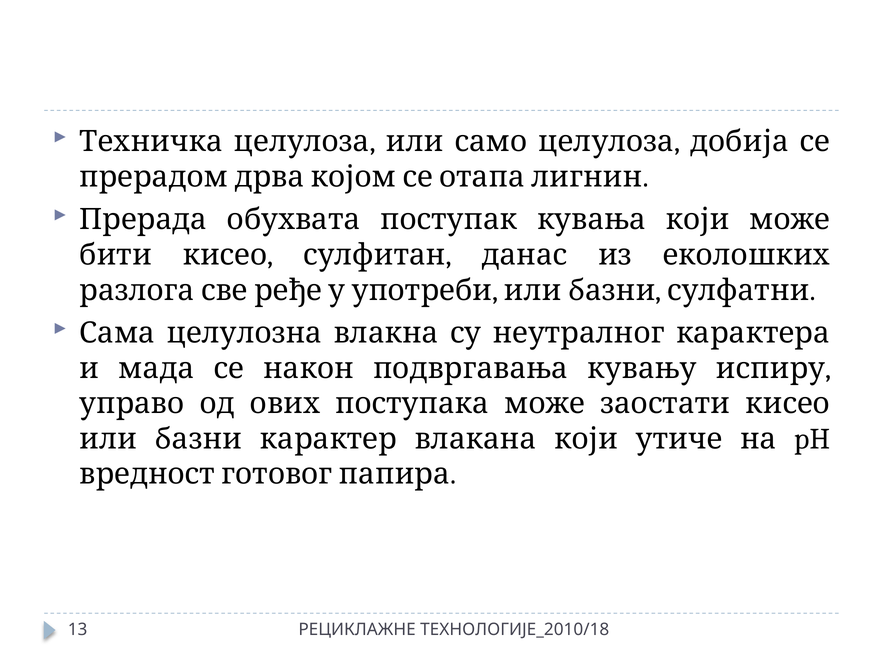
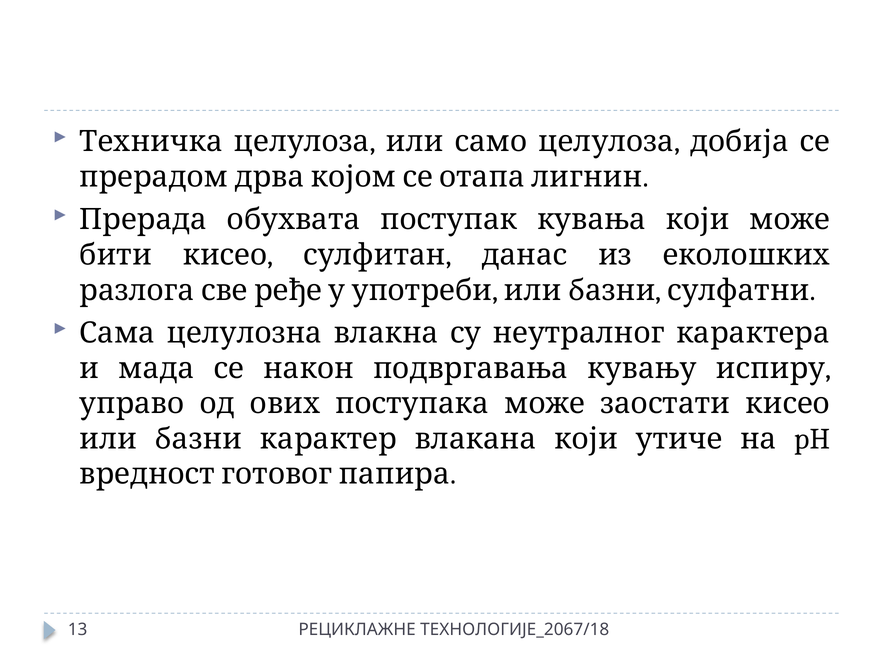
ТЕХНОЛОГИЈЕ_2010/18: ТЕХНОЛОГИЈЕ_2010/18 -> ТЕХНОЛОГИЈЕ_2067/18 (515, 630)
